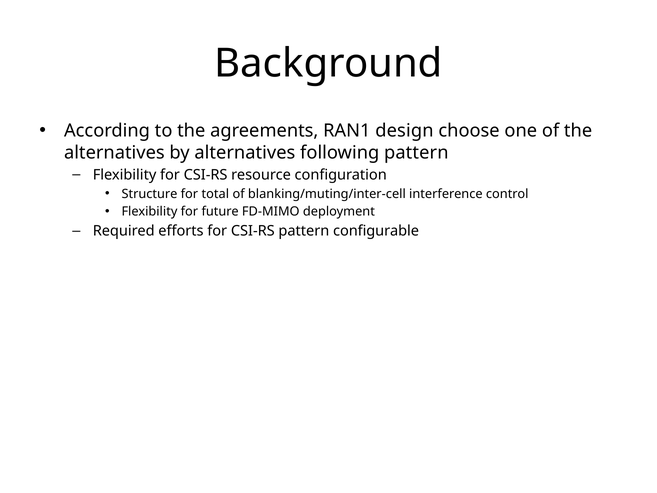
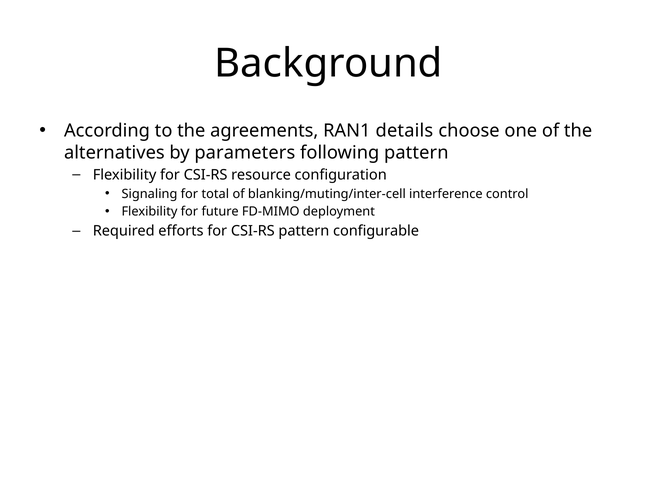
design: design -> details (404, 131)
by alternatives: alternatives -> parameters (245, 152)
Structure: Structure -> Signaling (149, 194)
